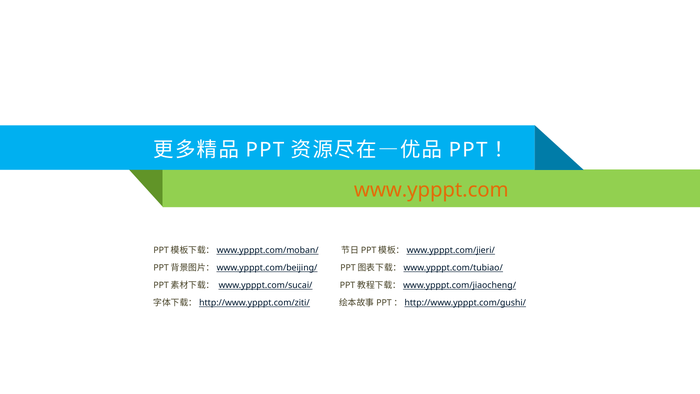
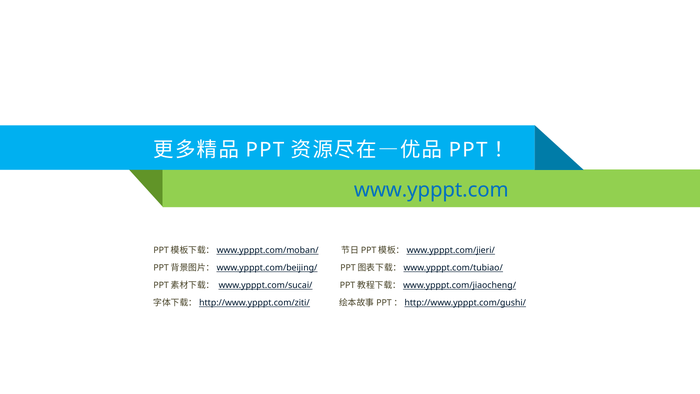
www.ypppt.com colour: orange -> blue (431, 190)
